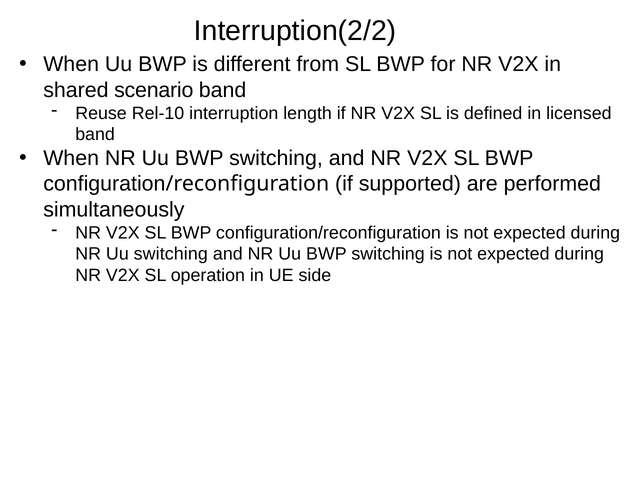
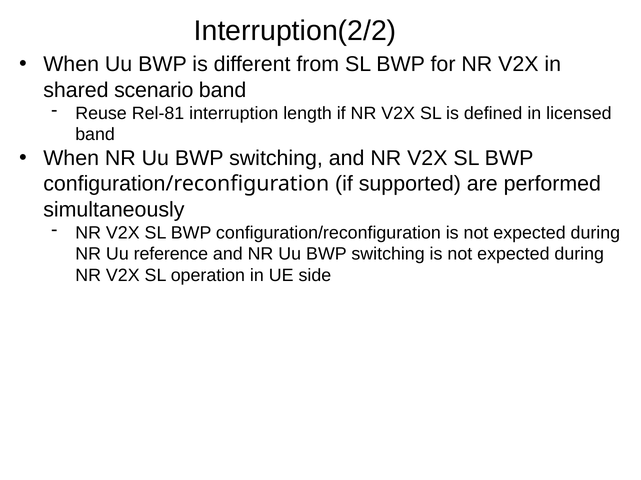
Rel-10: Rel-10 -> Rel-81 (158, 113)
Uu switching: switching -> reference (171, 254)
